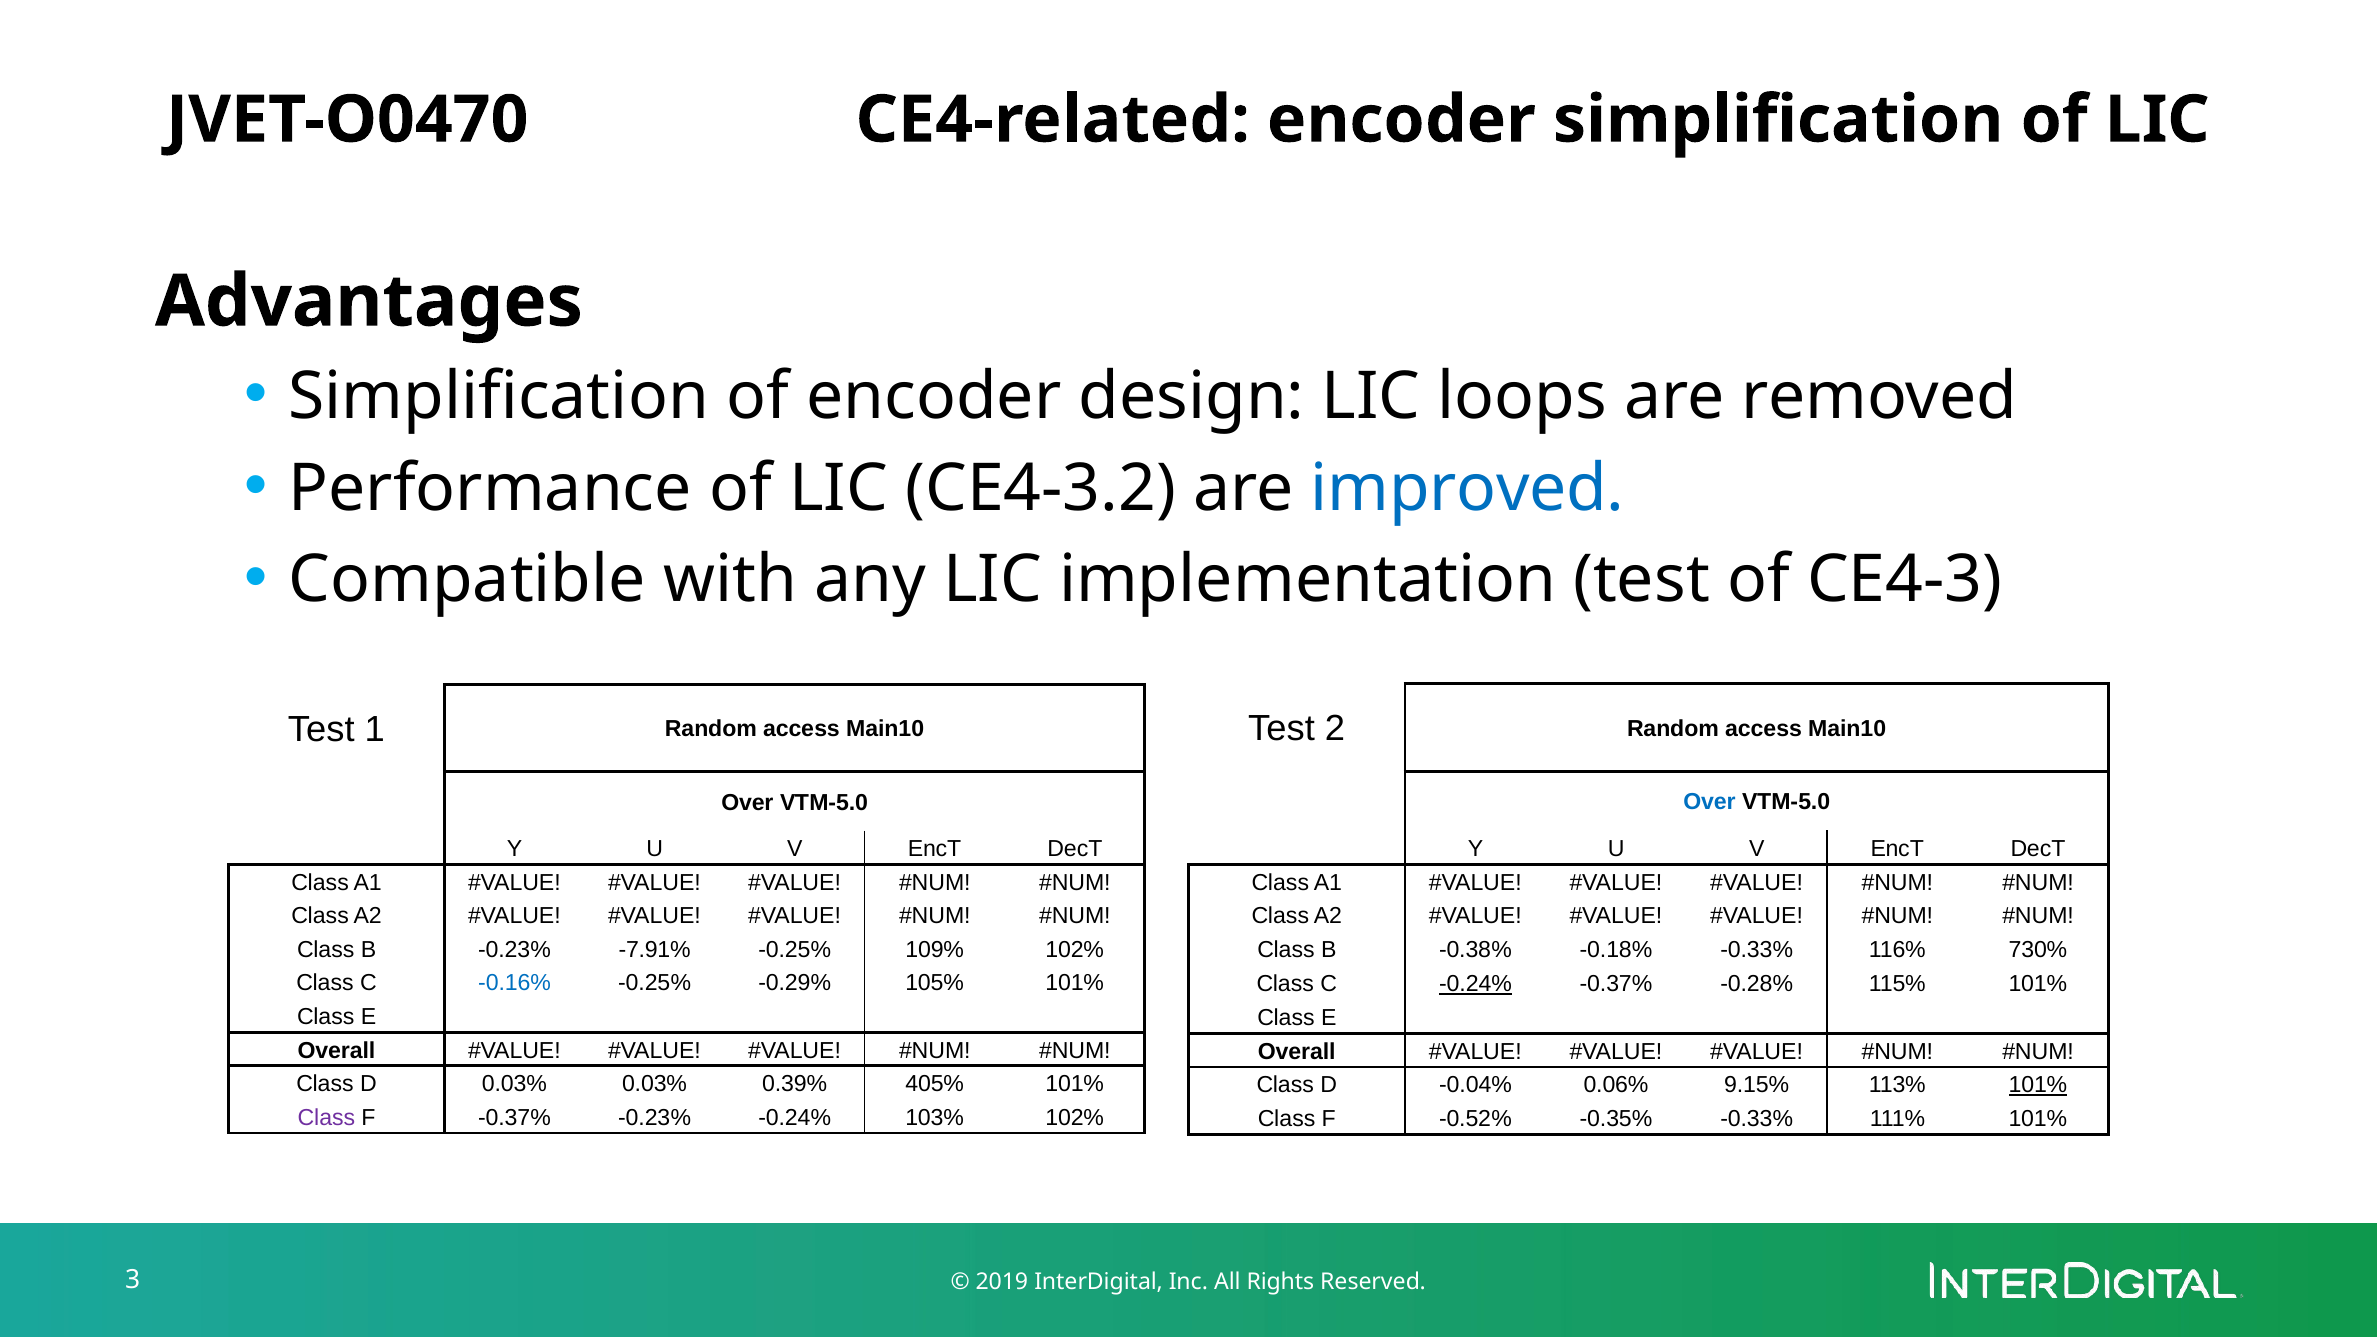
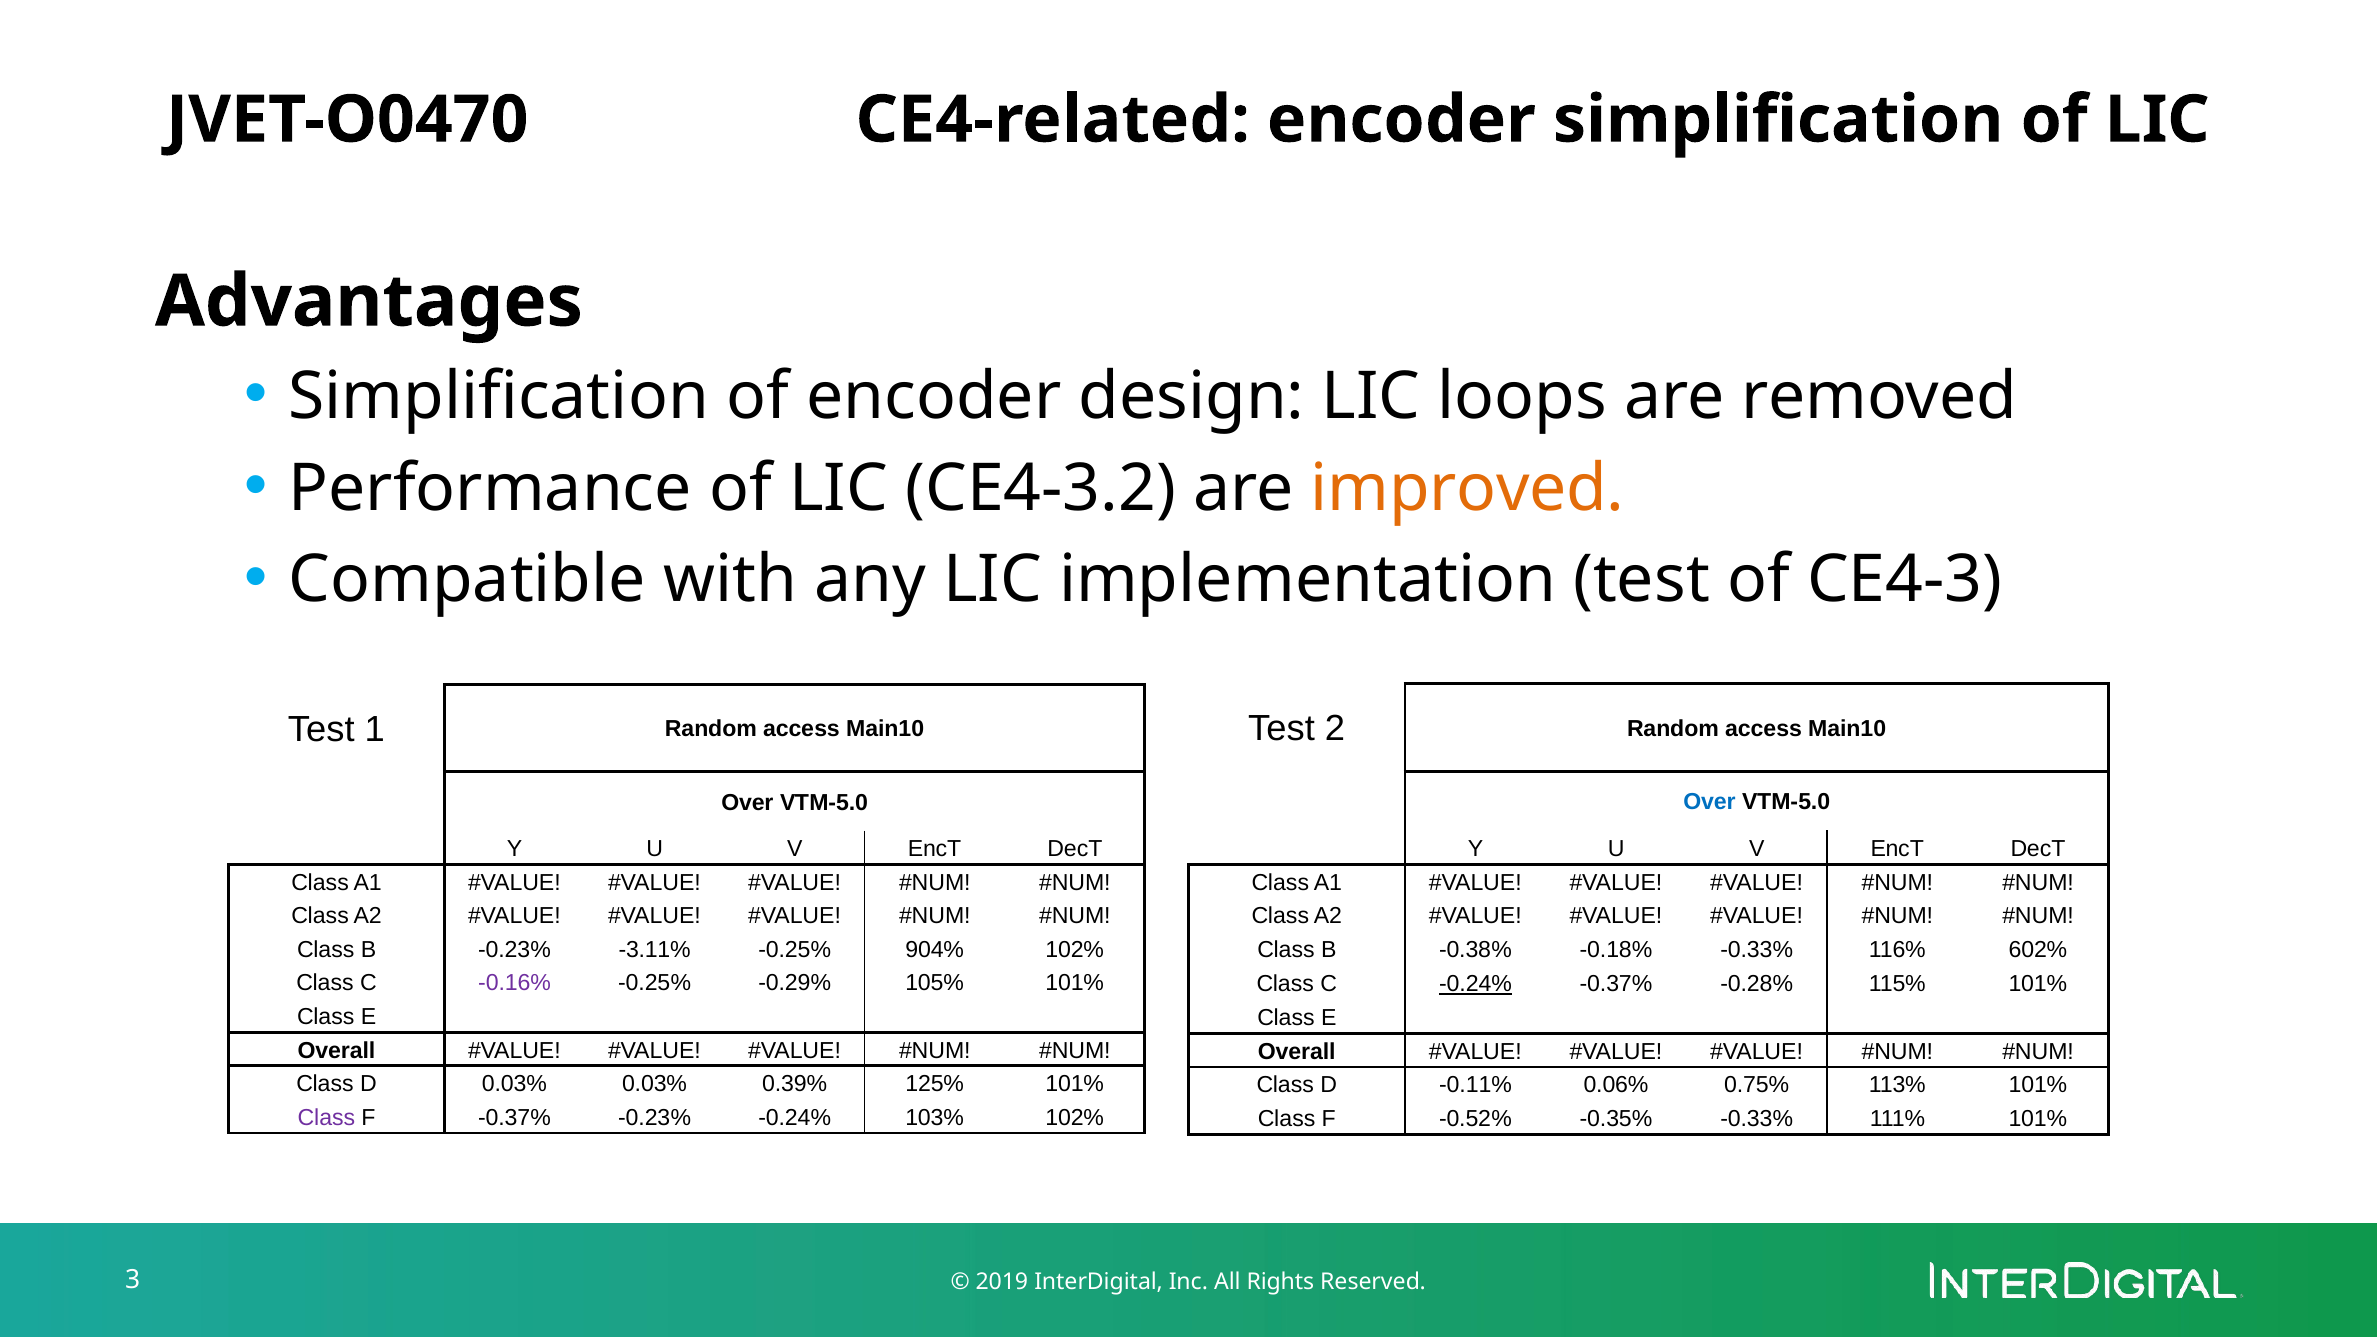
improved colour: blue -> orange (1468, 488)
-7.91%: -7.91% -> -3.11% (655, 950)
109%: 109% -> 904% (935, 950)
730%: 730% -> 602% (2038, 950)
-0.16% colour: blue -> purple (515, 983)
405%: 405% -> 125% (935, 1084)
-0.04%: -0.04% -> -0.11% (1475, 1085)
9.15%: 9.15% -> 0.75% (1757, 1085)
101% underline: present -> none (2038, 1085)
